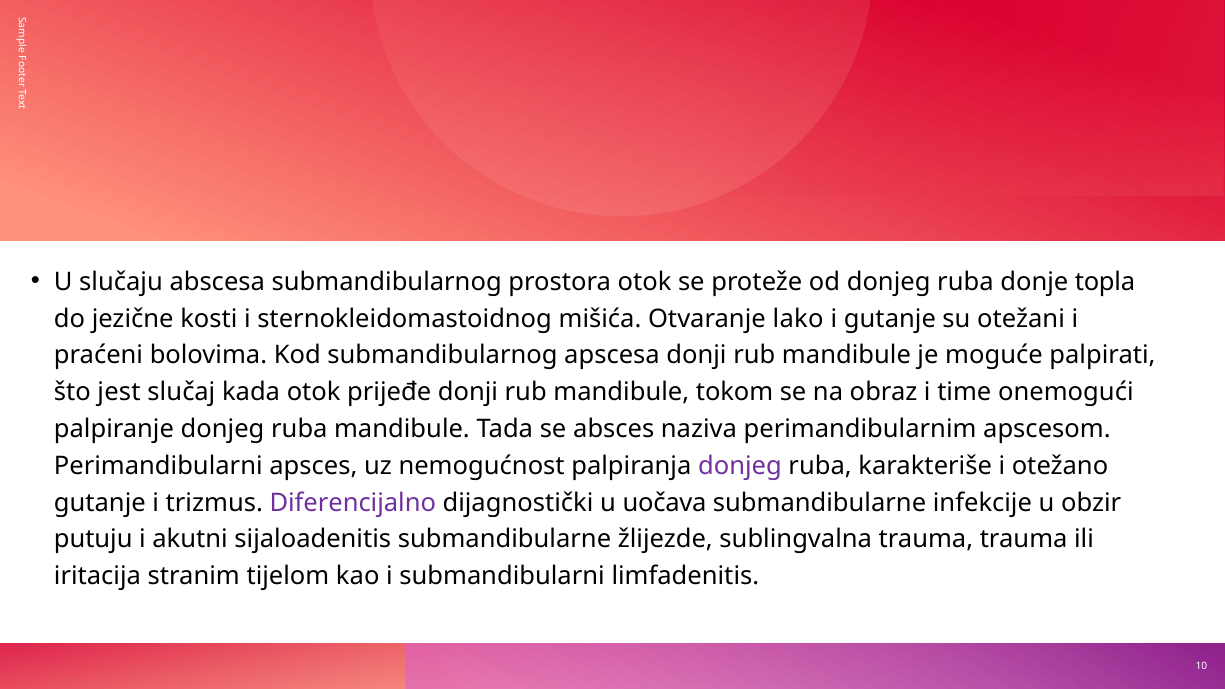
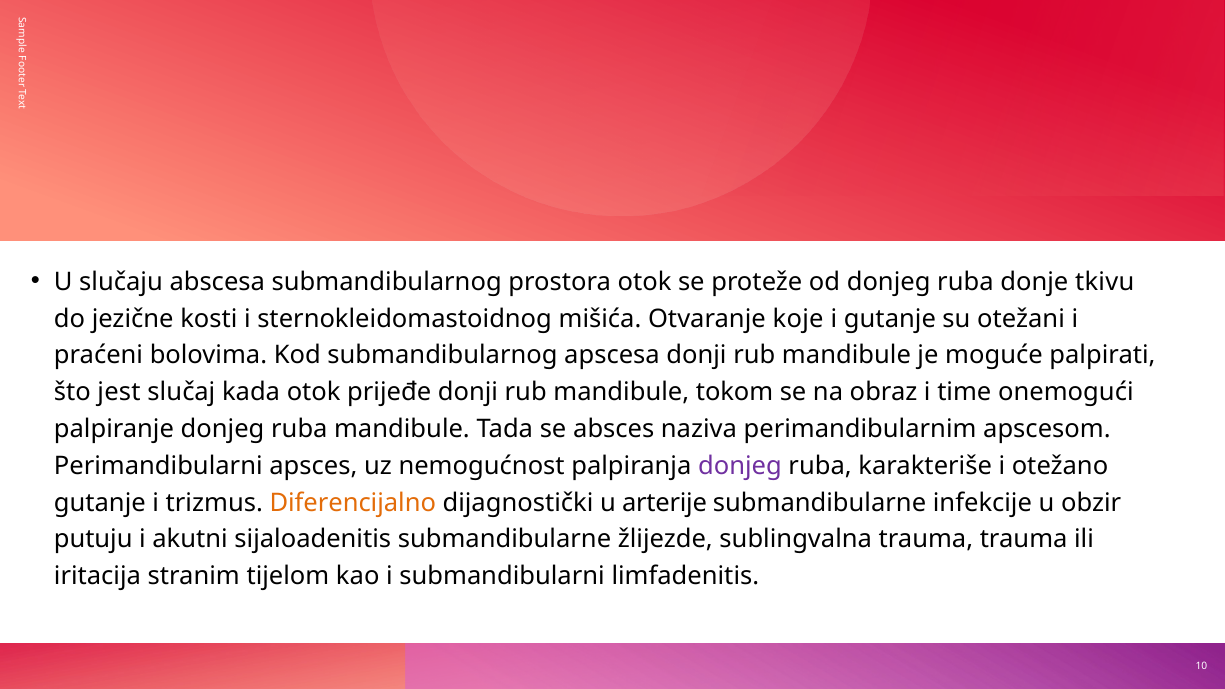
topla: topla -> tkivu (1105, 282)
lako: lako -> koje (798, 319)
Diferencijalno colour: purple -> orange (353, 503)
uočava: uočava -> arterije (664, 503)
